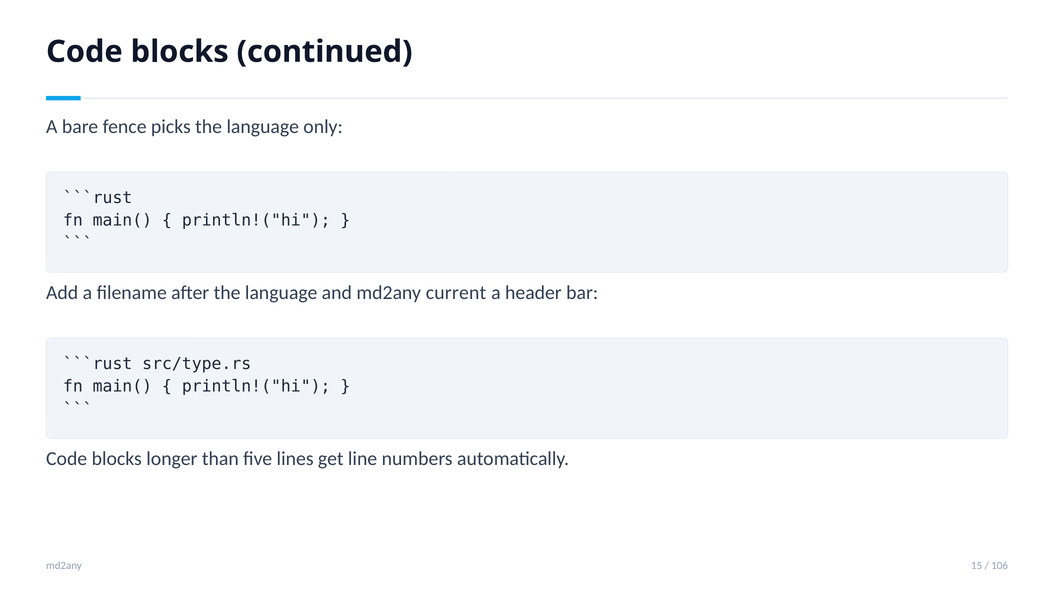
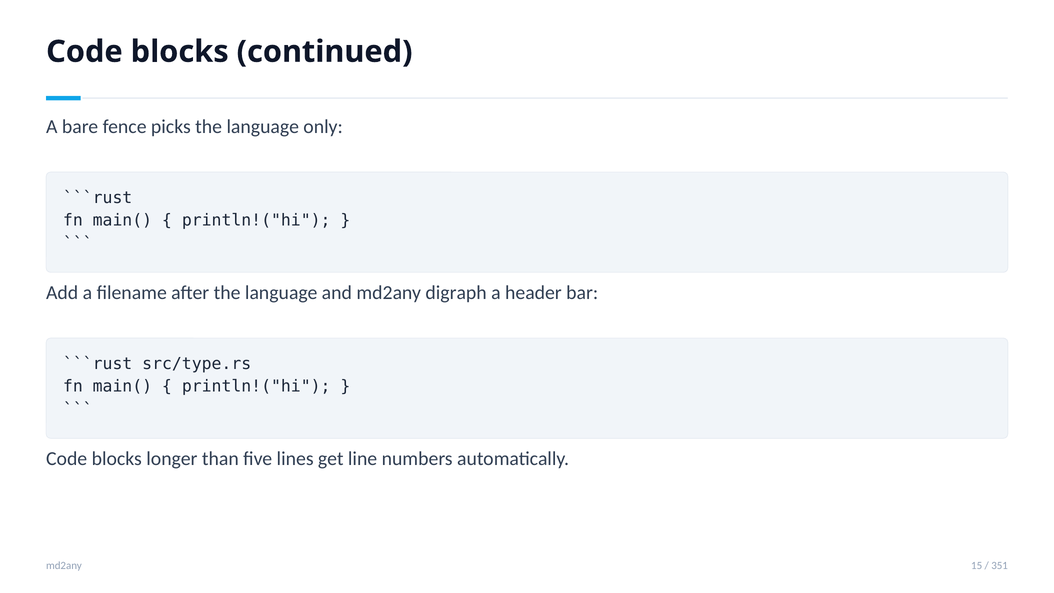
current: current -> digraph (456, 292)
106: 106 -> 351 (1000, 566)
